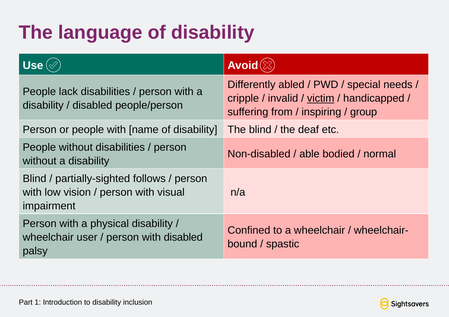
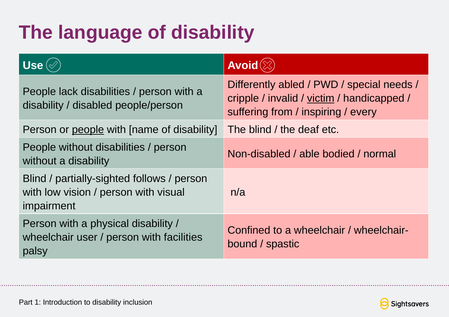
group: group -> every (363, 112)
people underline: none -> present (88, 130)
with disabled: disabled -> facilities (183, 238)
